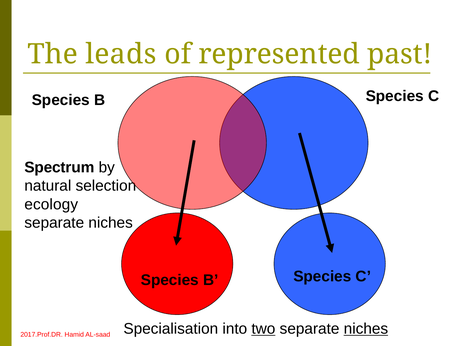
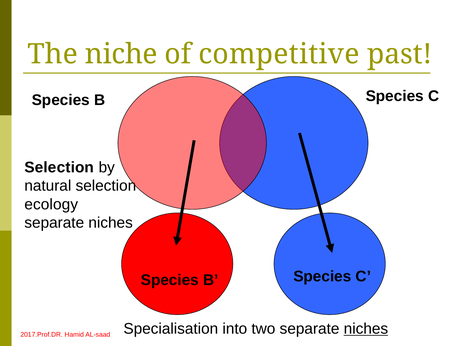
leads: leads -> niche (121, 54)
represented: represented -> competitive (279, 54)
Spectrum: Spectrum -> Selection (59, 167)
two underline: present -> none (263, 328)
